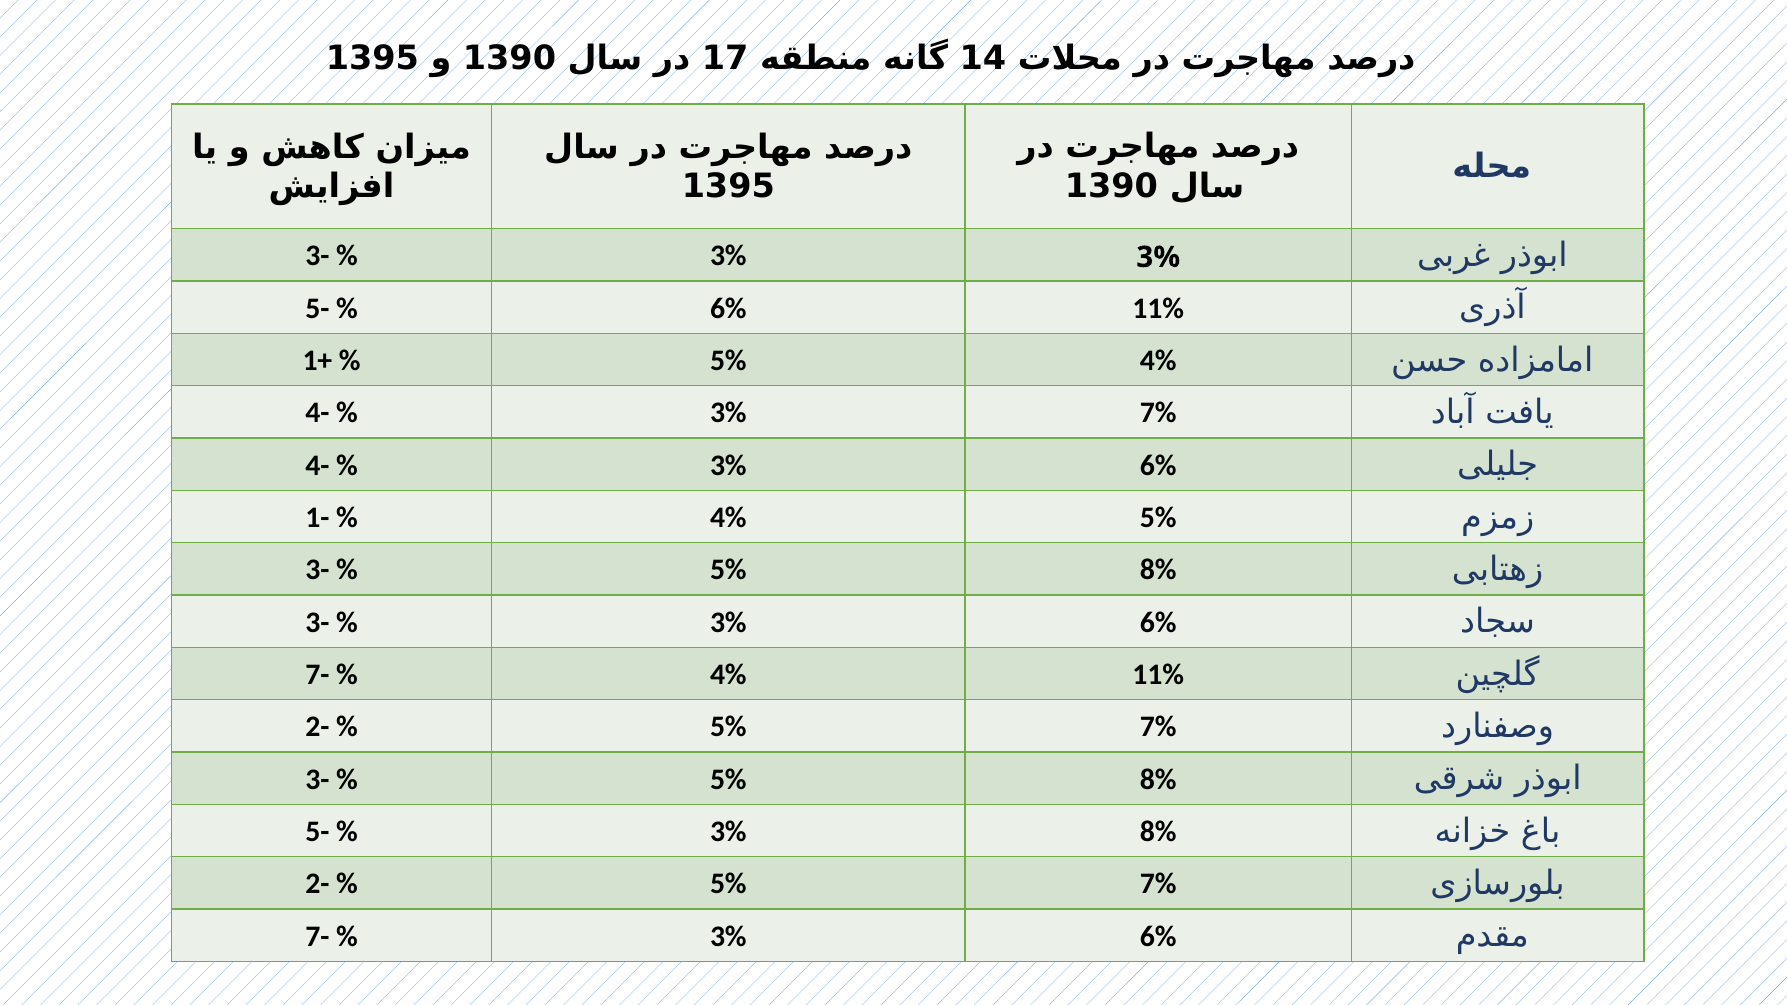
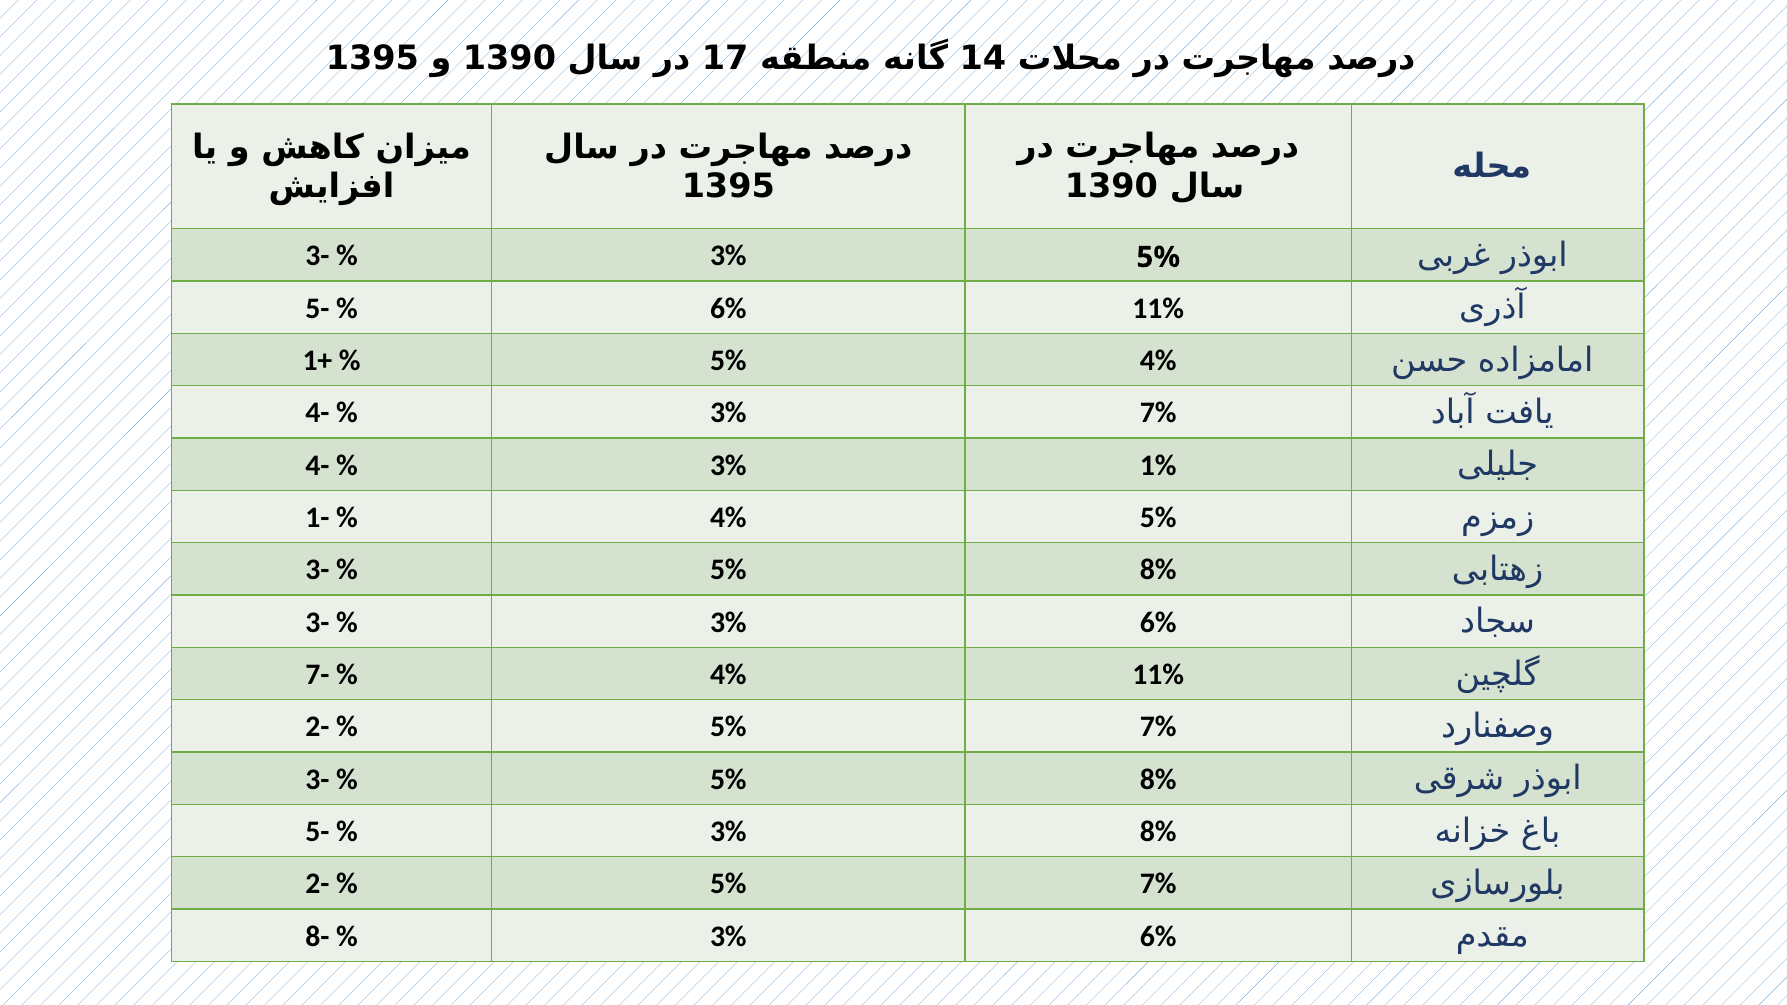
3% 3%: 3% -> 5% (1158, 257)
6%: 6% -> 1% (1158, 465)
7-: 7- -> 8- (317, 936)
